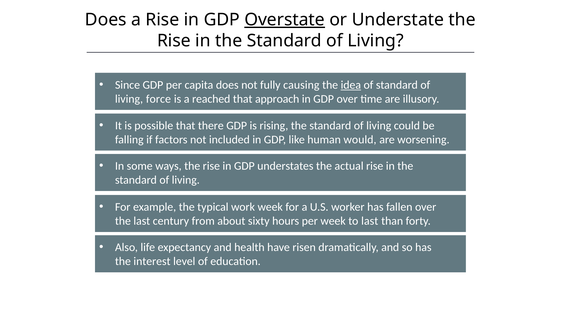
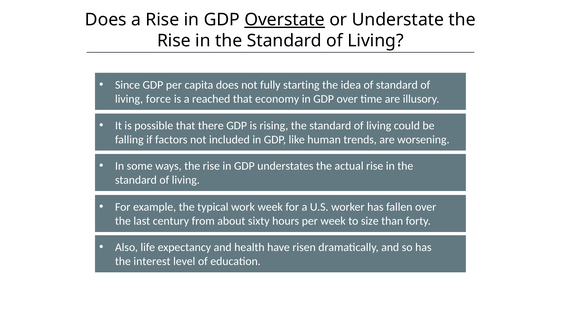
causing: causing -> starting (301, 85)
idea underline: present -> none (351, 85)
approach: approach -> economy (277, 99)
would: would -> trends (360, 140)
to last: last -> size (370, 221)
